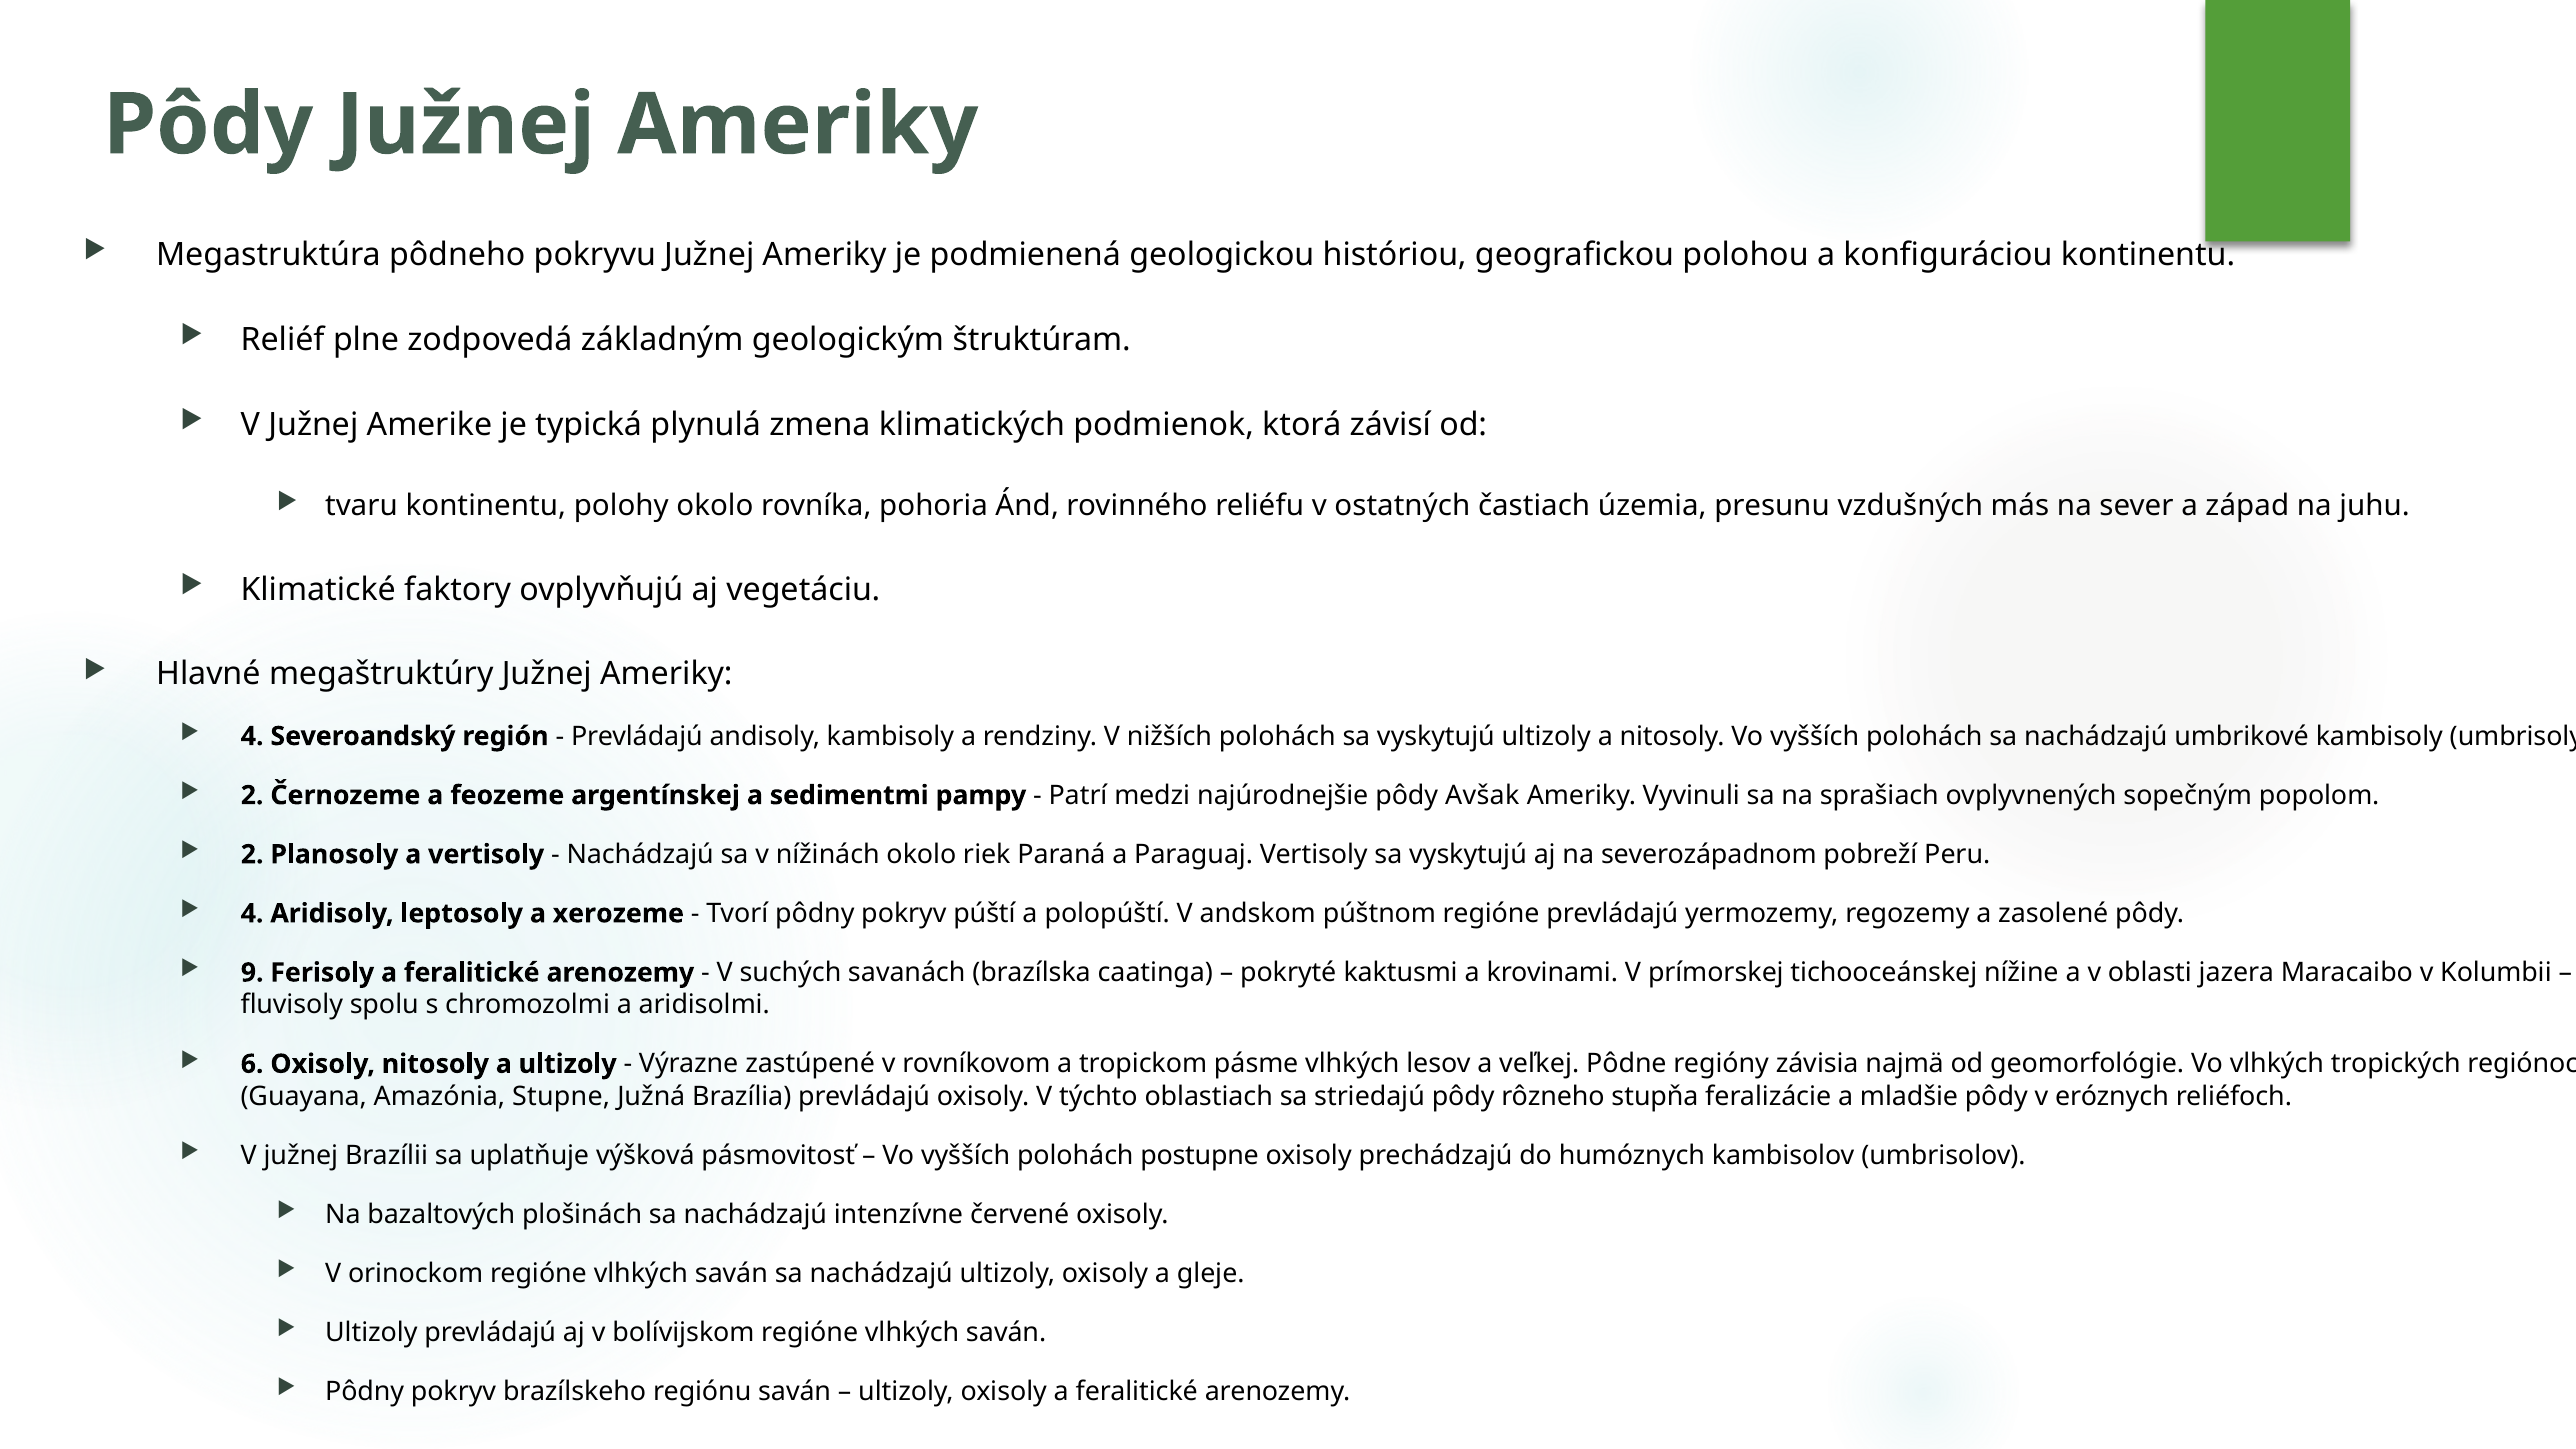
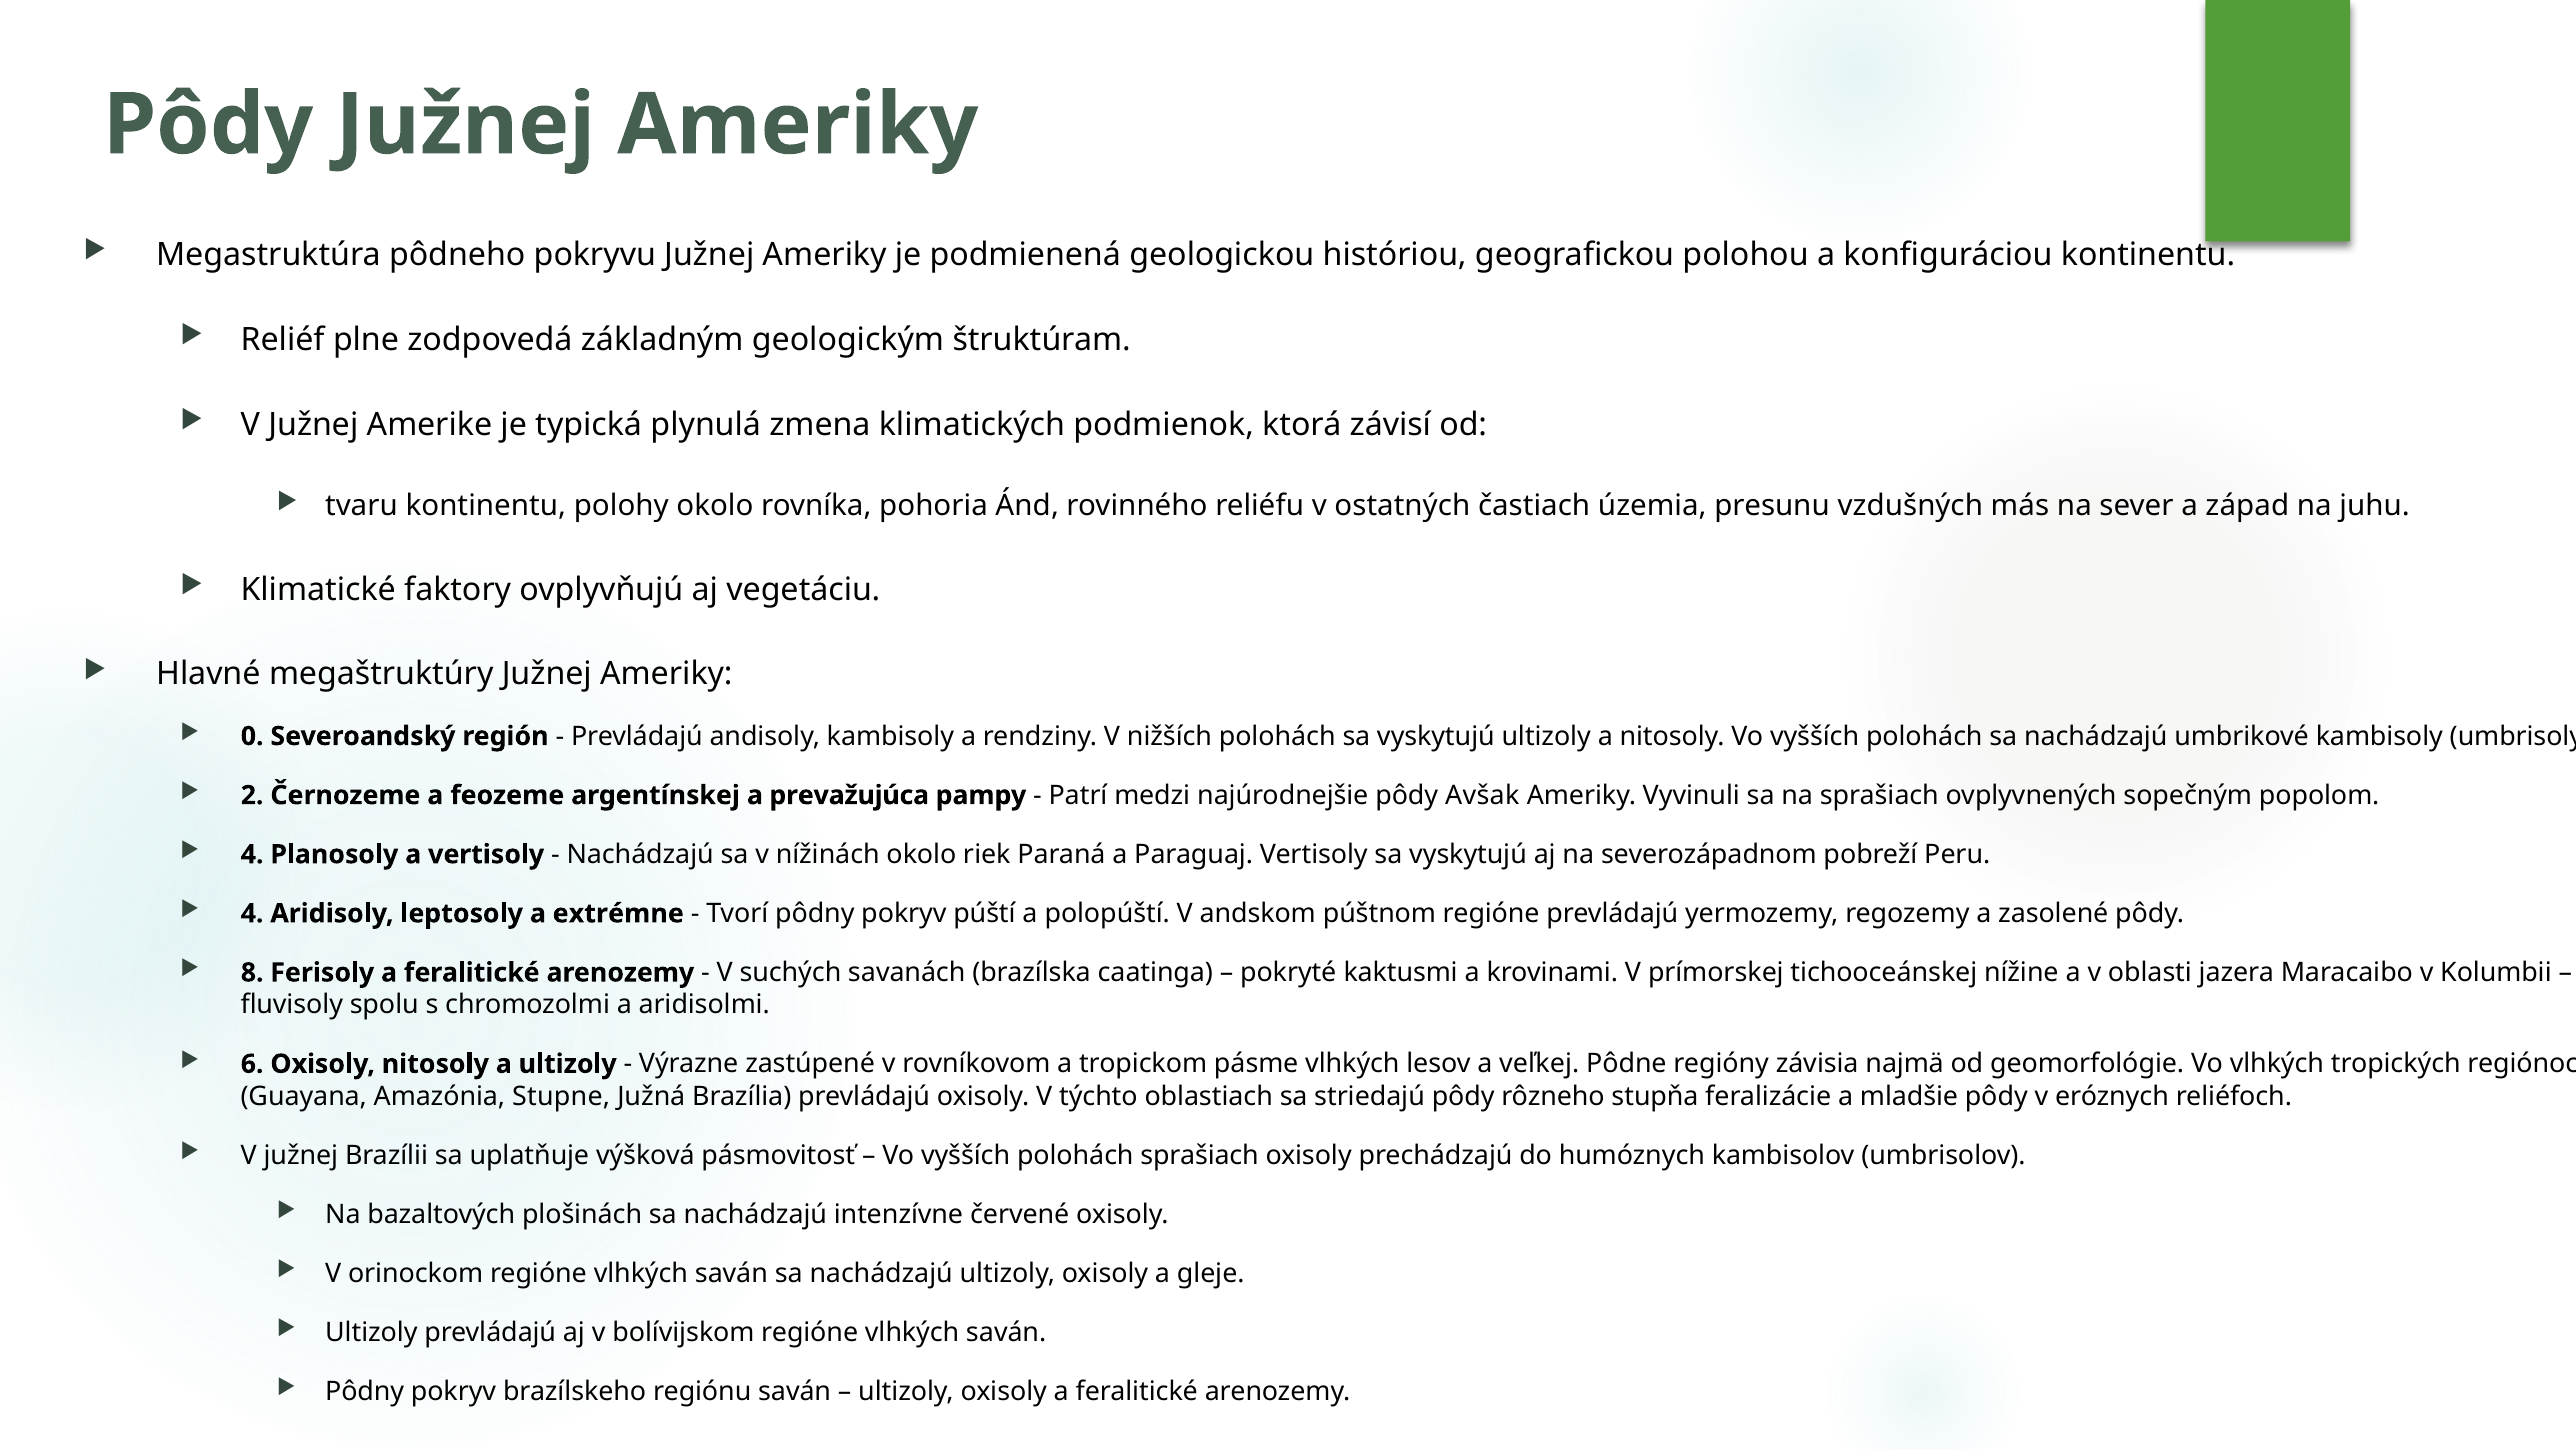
4: 4 -> 0 (252, 736)
sedimentmi: sedimentmi -> prevažujúca (849, 795)
2: 2 -> 4 (252, 854)
xerozeme: xerozeme -> extrémne (618, 914)
9: 9 -> 8 (252, 973)
polohách postupne: postupne -> sprašiach (1200, 1155)
